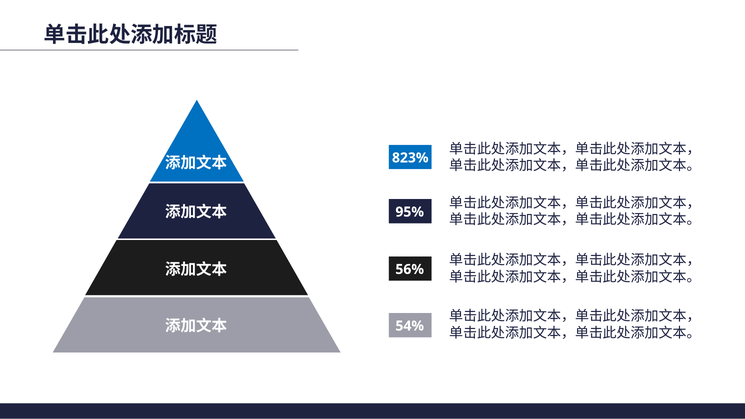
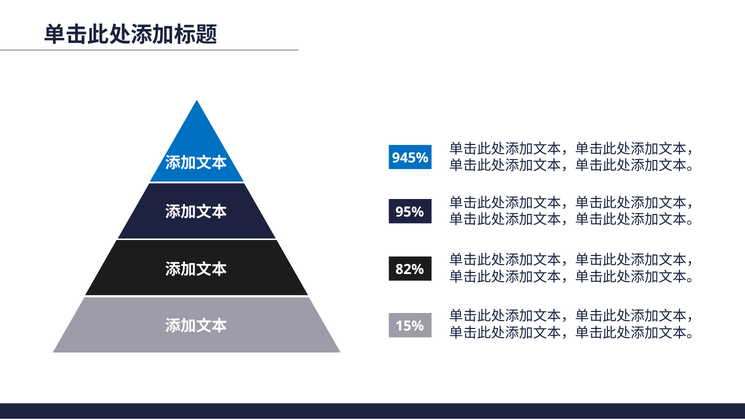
823%: 823% -> 945% (410, 158)
56%: 56% -> 82% (410, 269)
54%: 54% -> 15% (410, 326)
